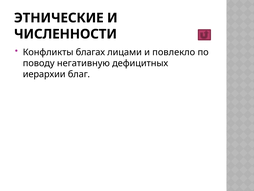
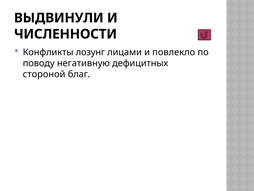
ЭТНИЧЕСКИЕ: ЭТНИЧЕСКИЕ -> ВЫДВИНУЛИ (59, 18)
благах: благах -> лозунг (90, 52)
иерархии: иерархии -> стороной (44, 74)
